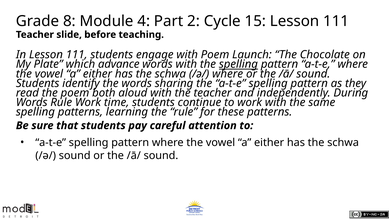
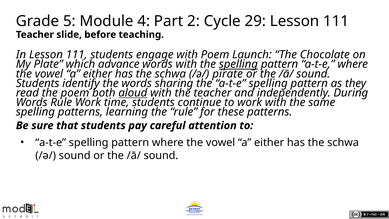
8: 8 -> 5 (69, 21)
15: 15 -> 29 (255, 21)
/ə/ where: where -> pirate (228, 74)
aloud underline: none -> present (133, 93)
